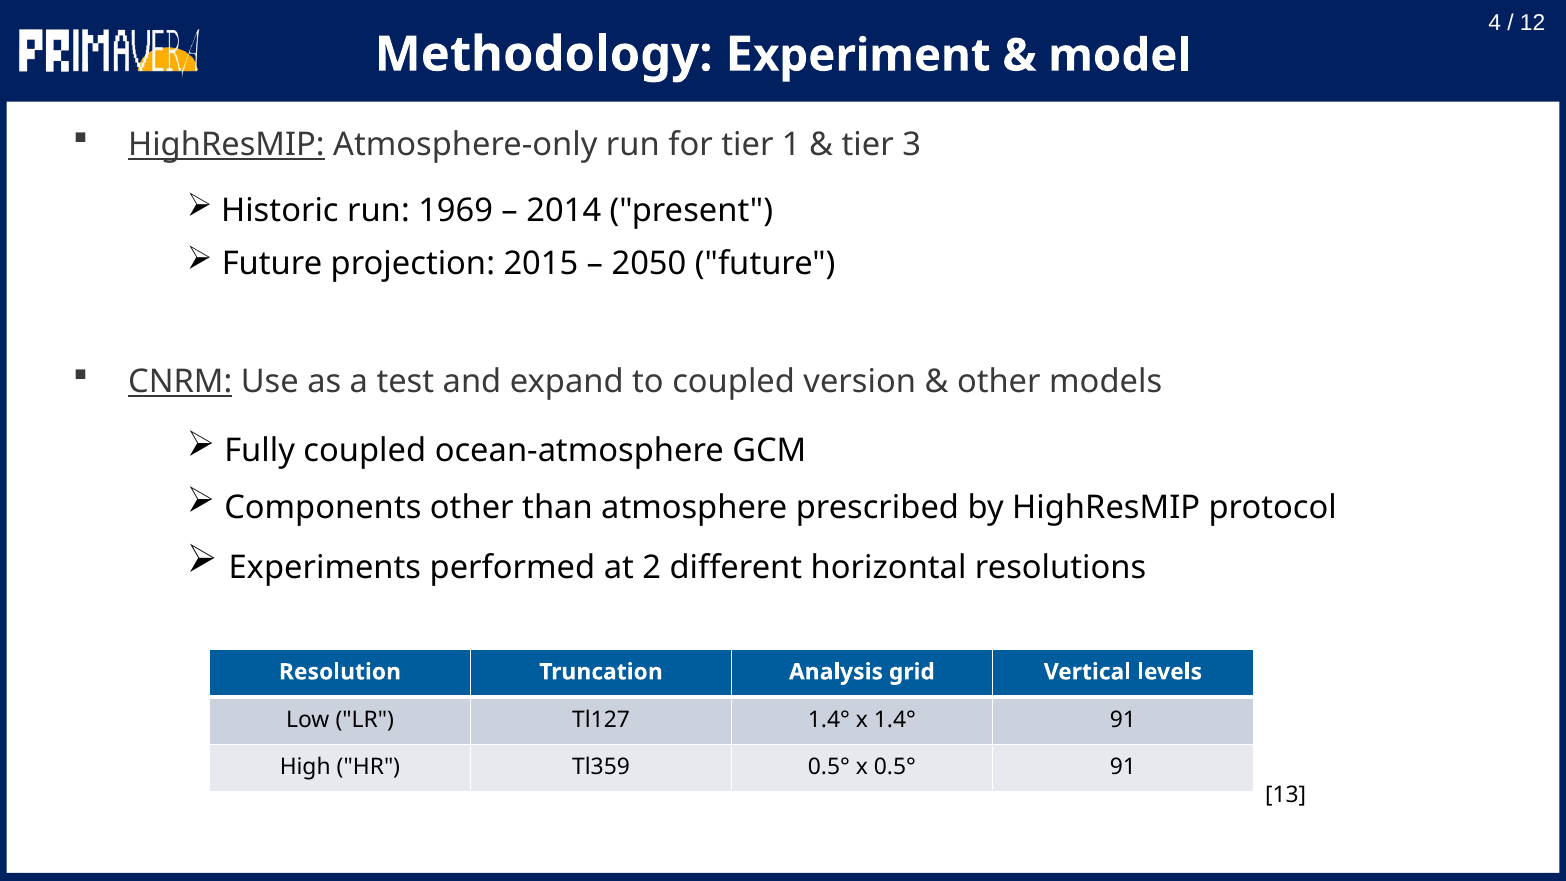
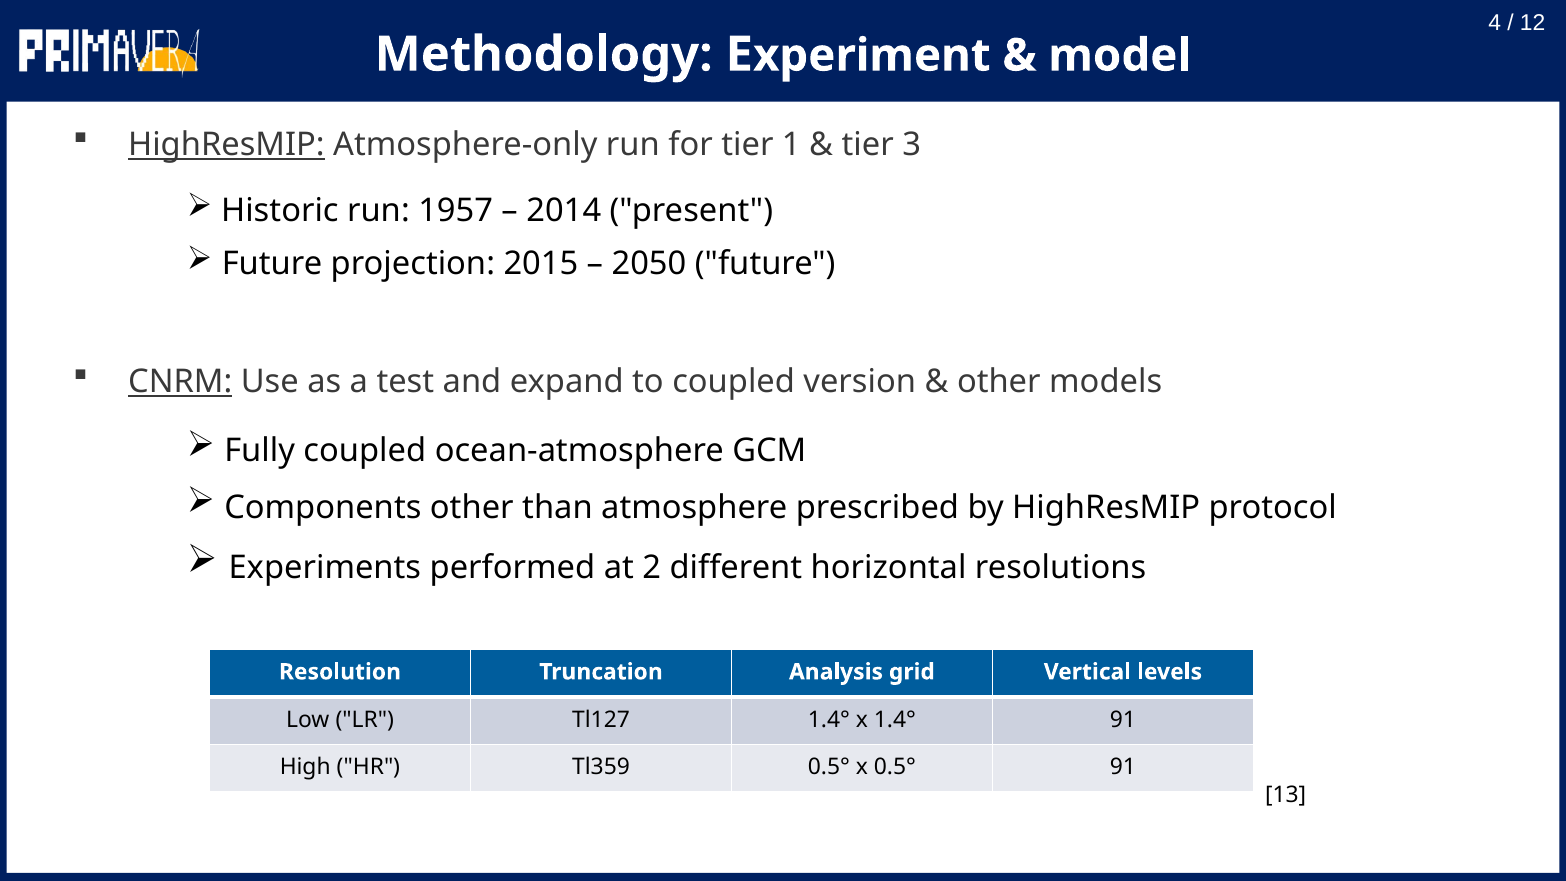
1969: 1969 -> 1957 (456, 211)
